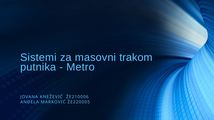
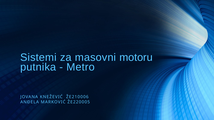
trakom: trakom -> motoru (136, 58)
